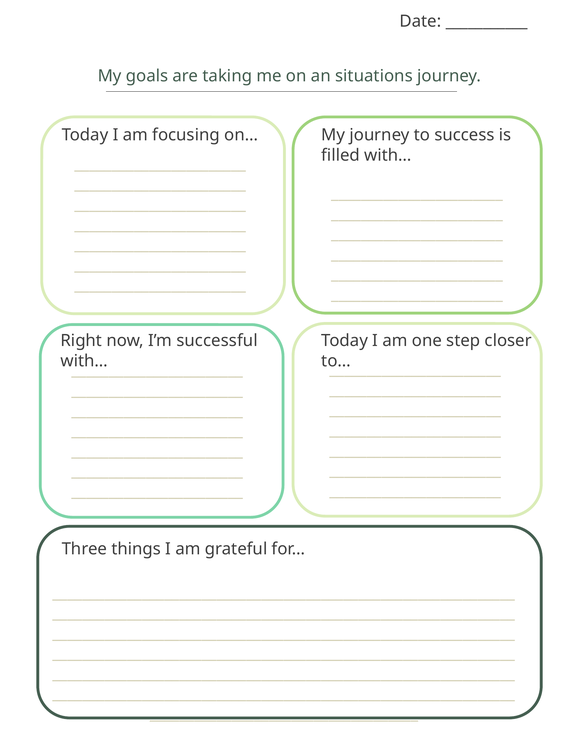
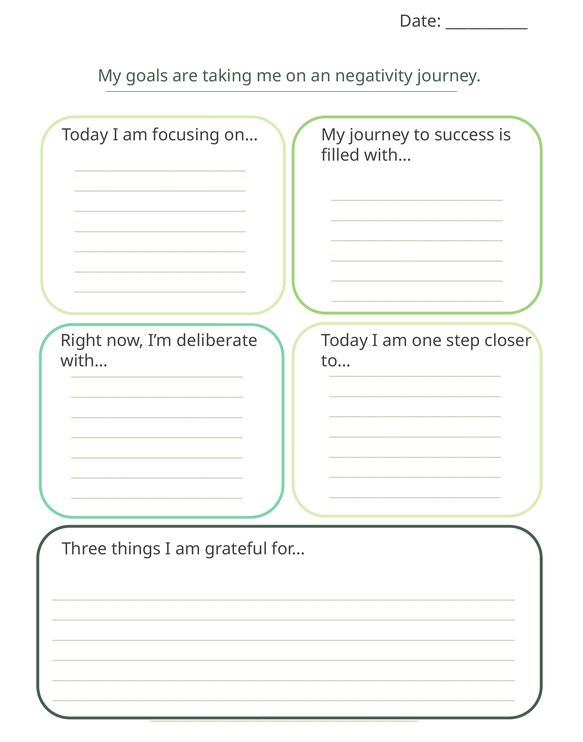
situations: situations -> negativity (374, 76)
successful: successful -> deliberate (217, 341)
